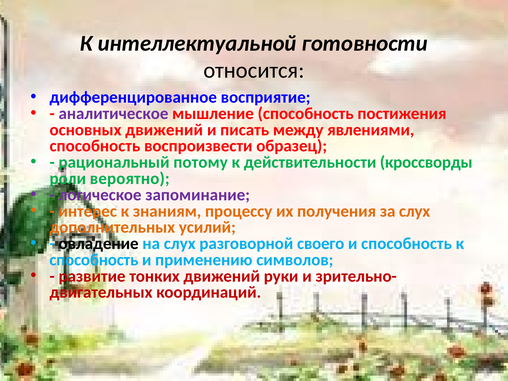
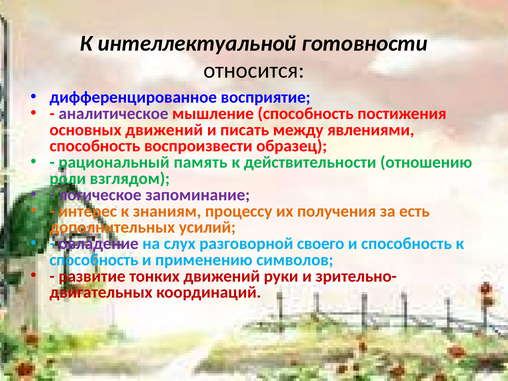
потому: потому -> память (201, 162)
кроссворды: кроссворды -> отношению (426, 162)
вероятно: вероятно -> взглядом (130, 179)
за слух: слух -> есть (414, 211)
овладение colour: black -> purple (99, 244)
